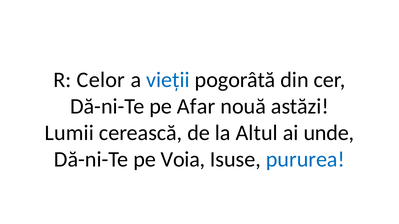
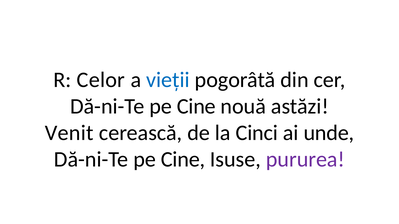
Afar: Afar -> Cine (196, 106)
Lumii: Lumii -> Venit (69, 133)
Altul: Altul -> Cinci (257, 133)
Voia: Voia -> Cine (183, 160)
pururea colour: blue -> purple (305, 160)
